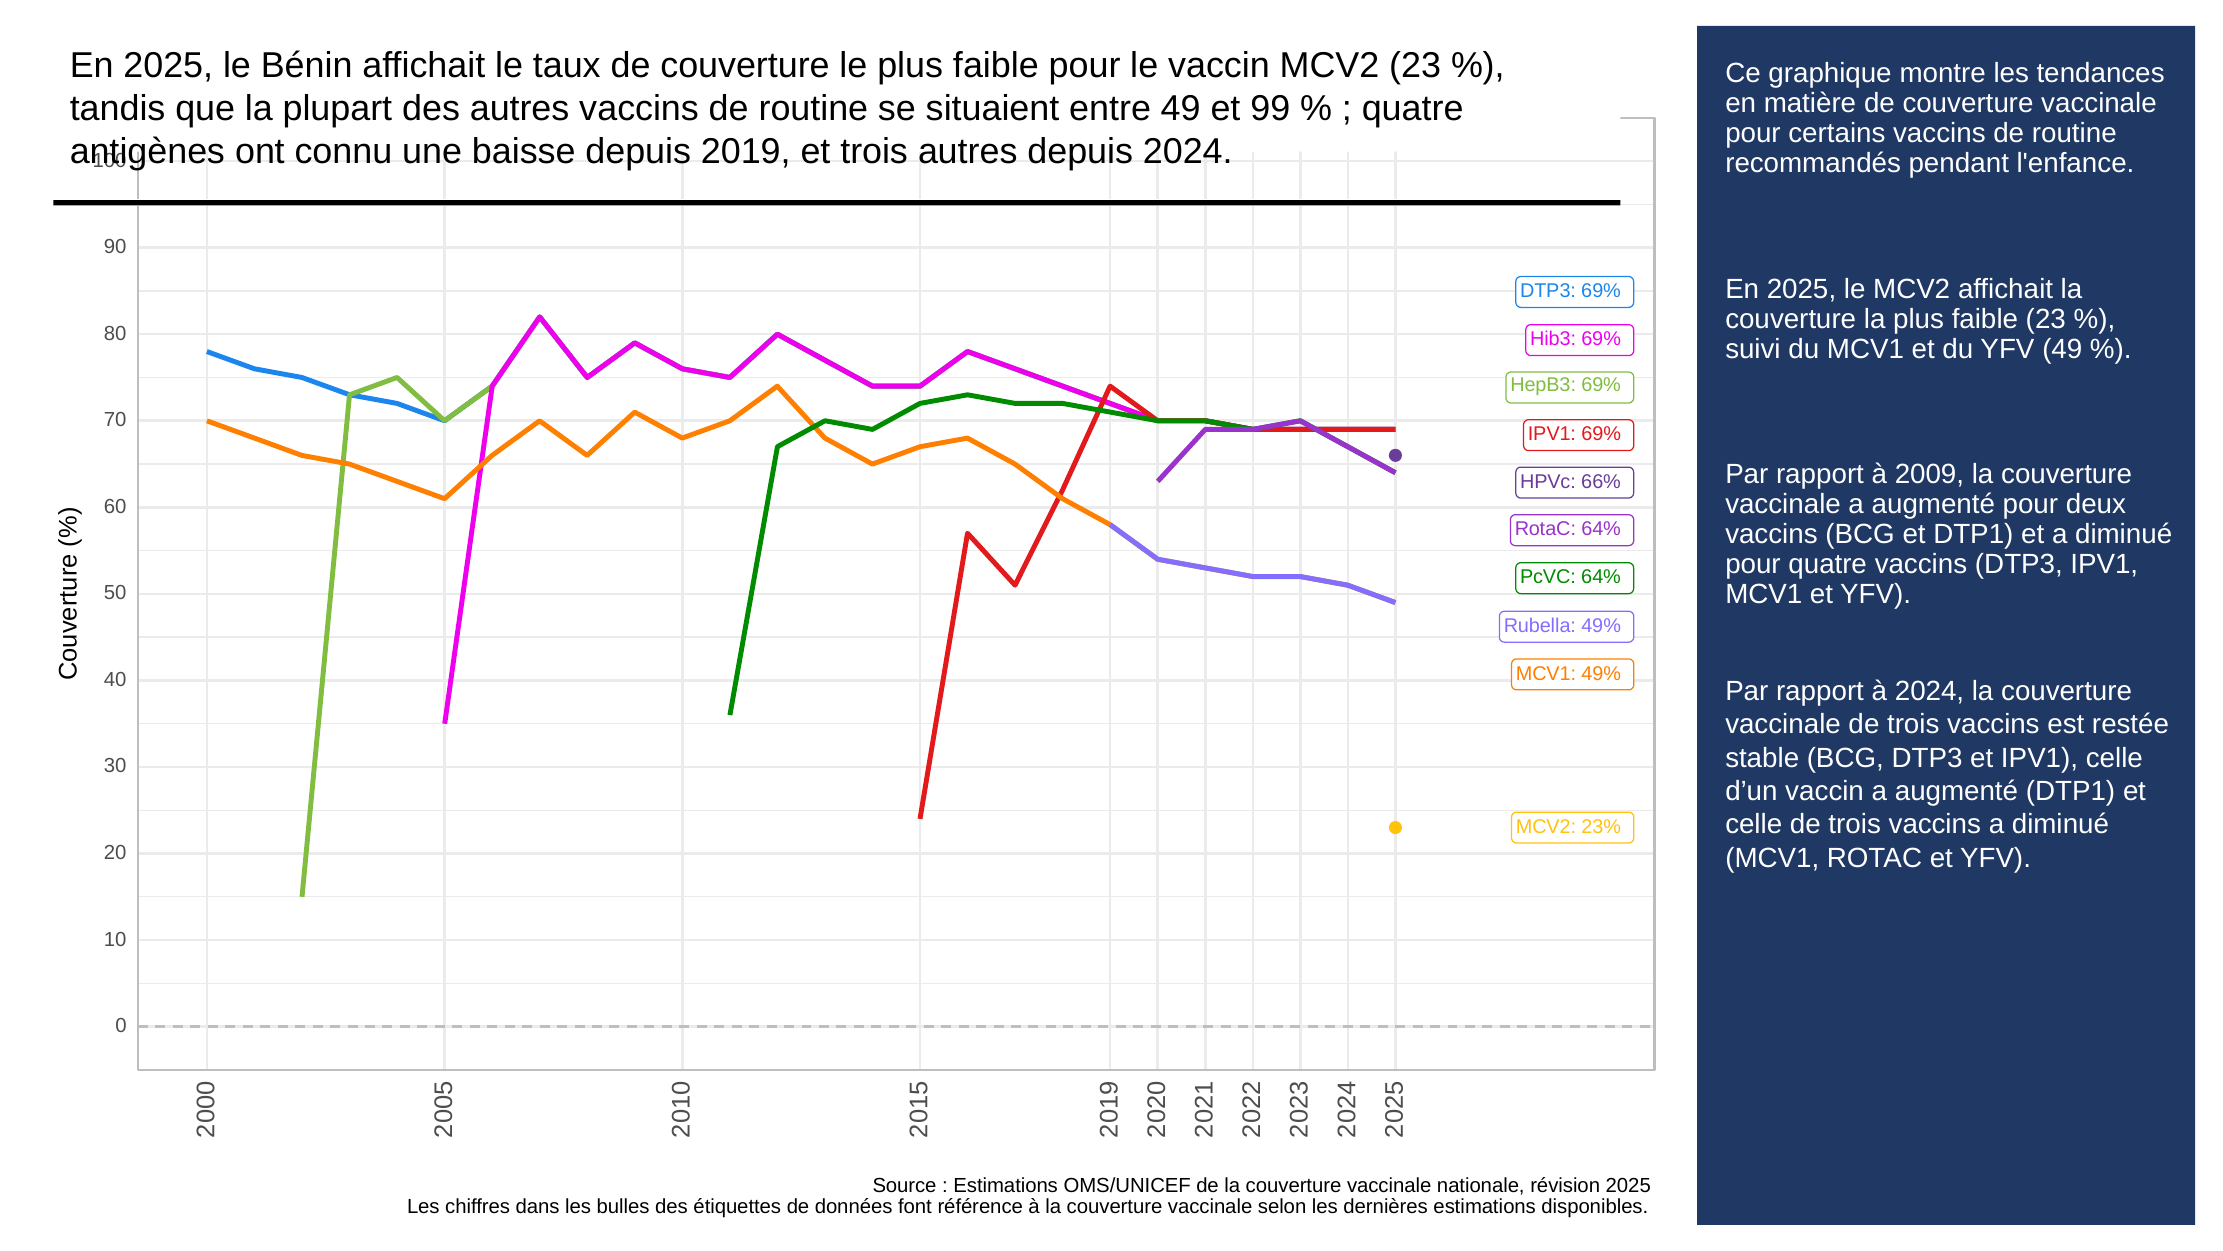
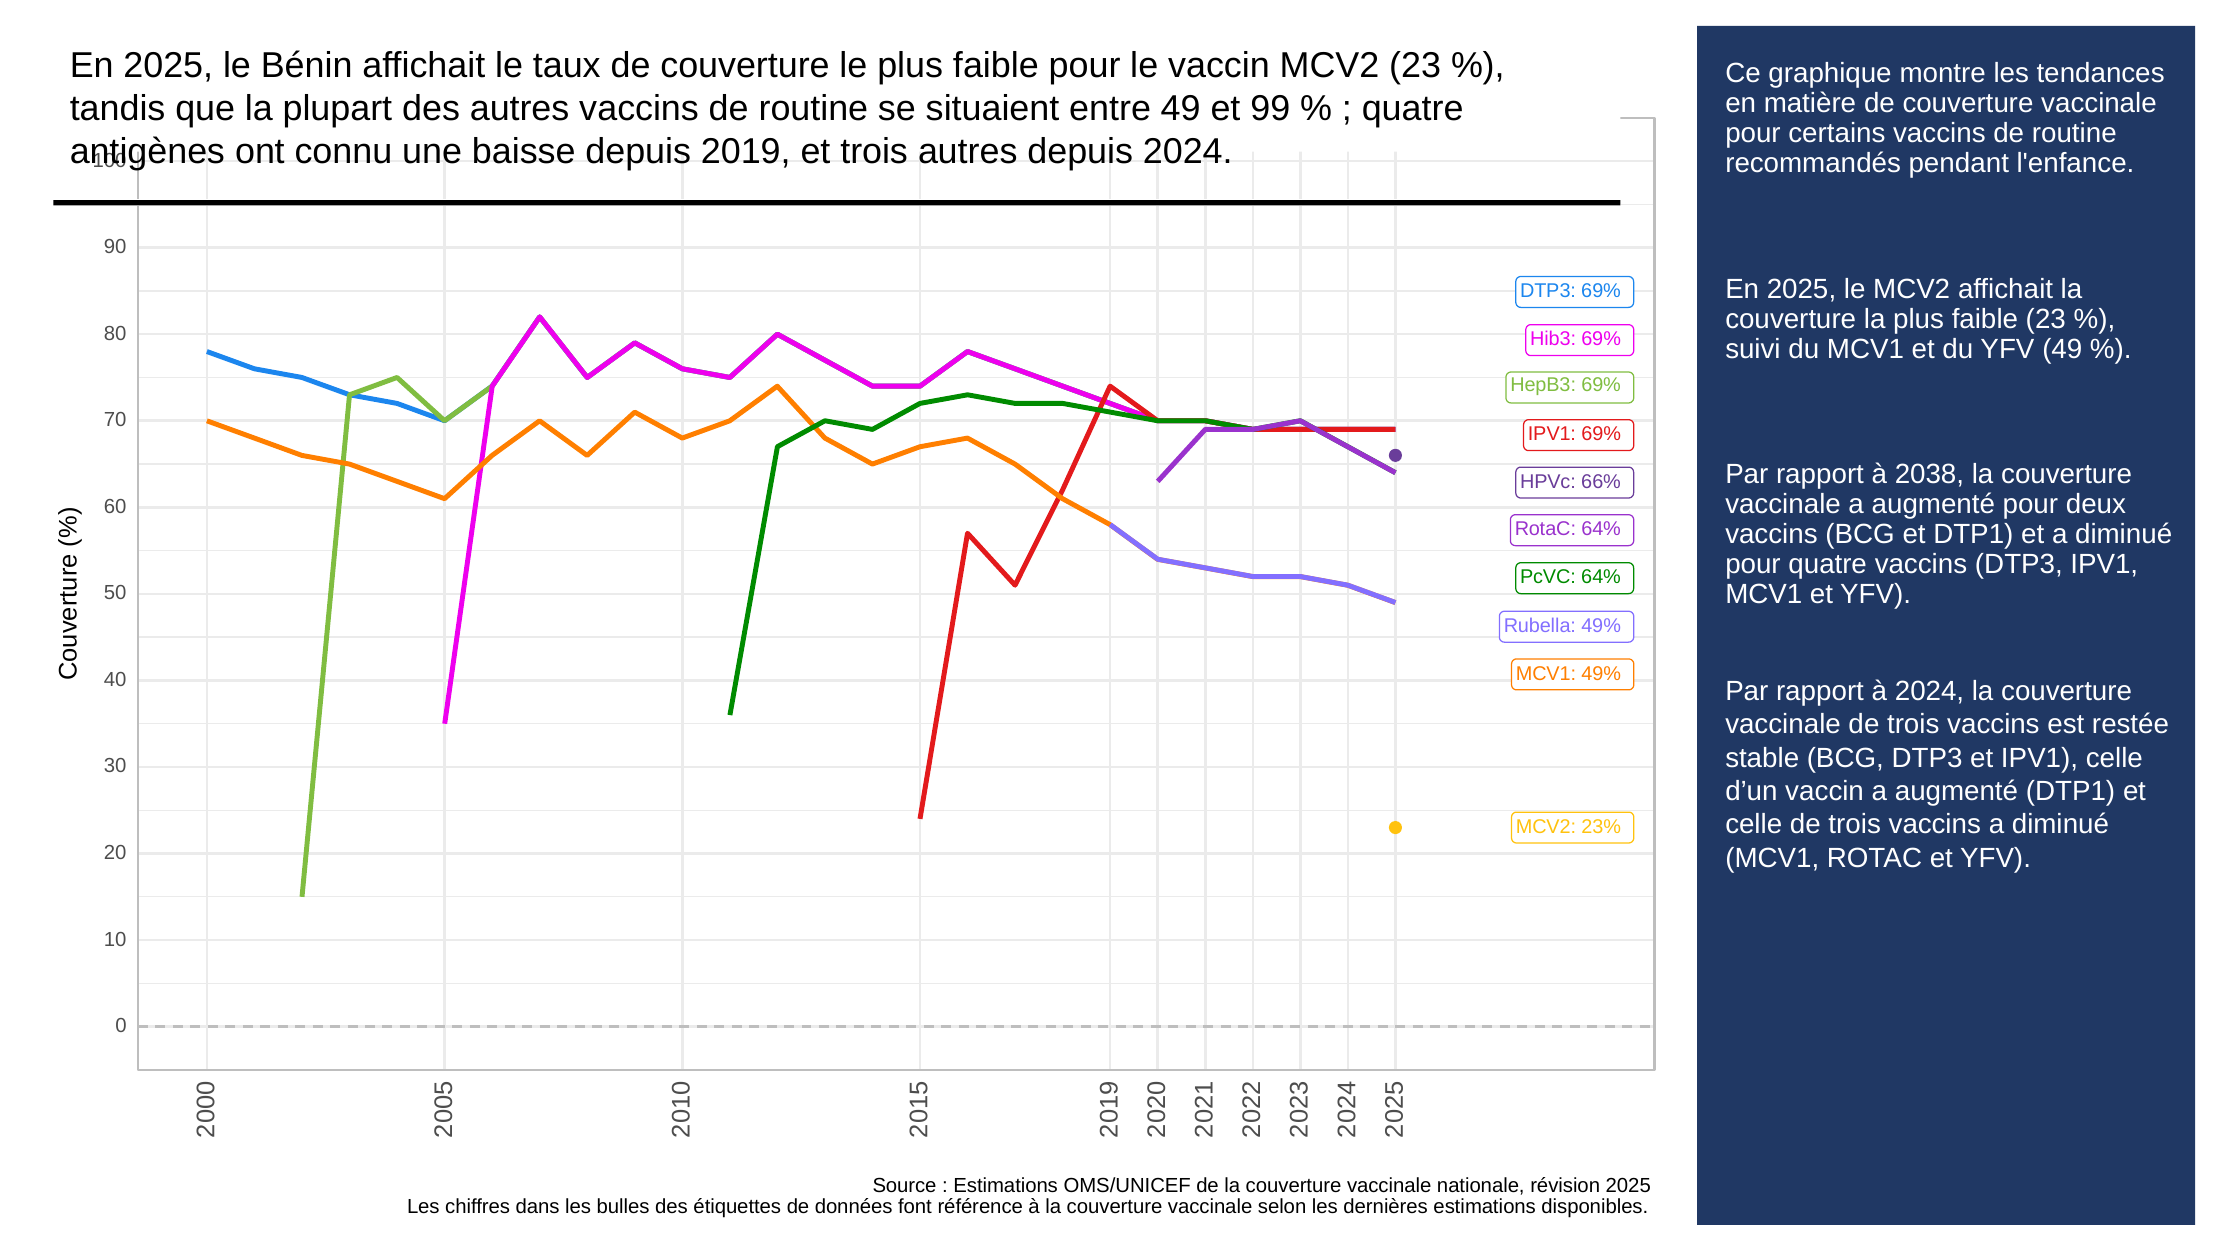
2009: 2009 -> 2038 (1929, 474)
